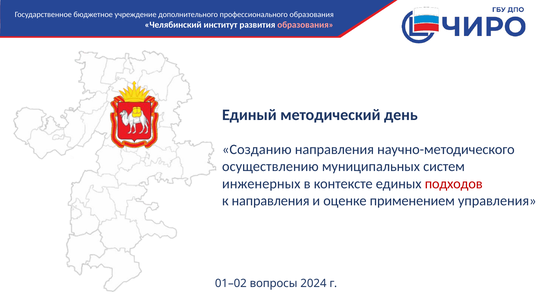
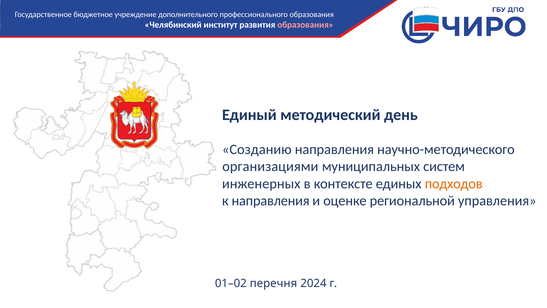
осуществлению: осуществлению -> организациями (270, 166)
подходов colour: red -> orange (454, 183)
применением: применением -> региональной (412, 201)
вопросы: вопросы -> перечня (274, 283)
